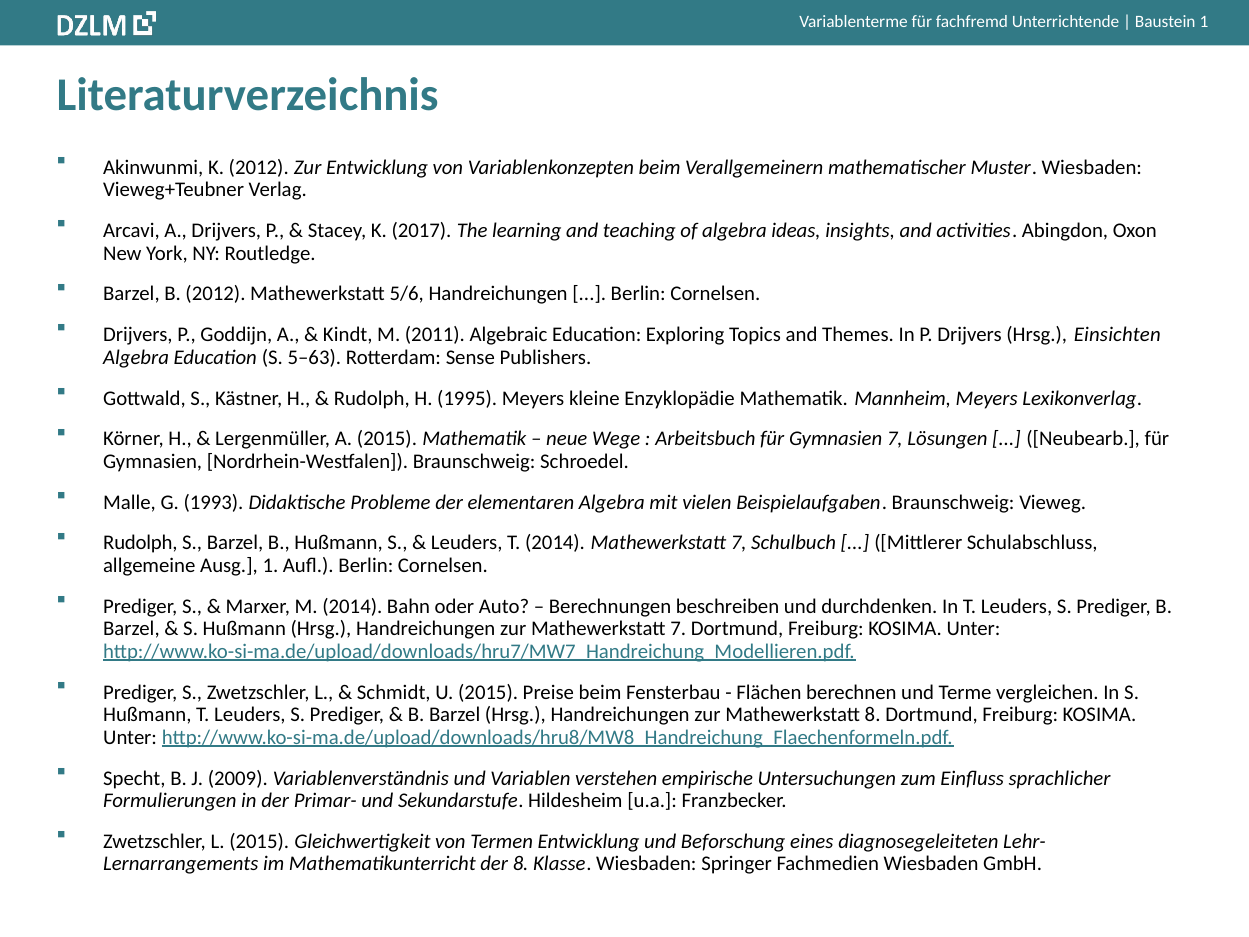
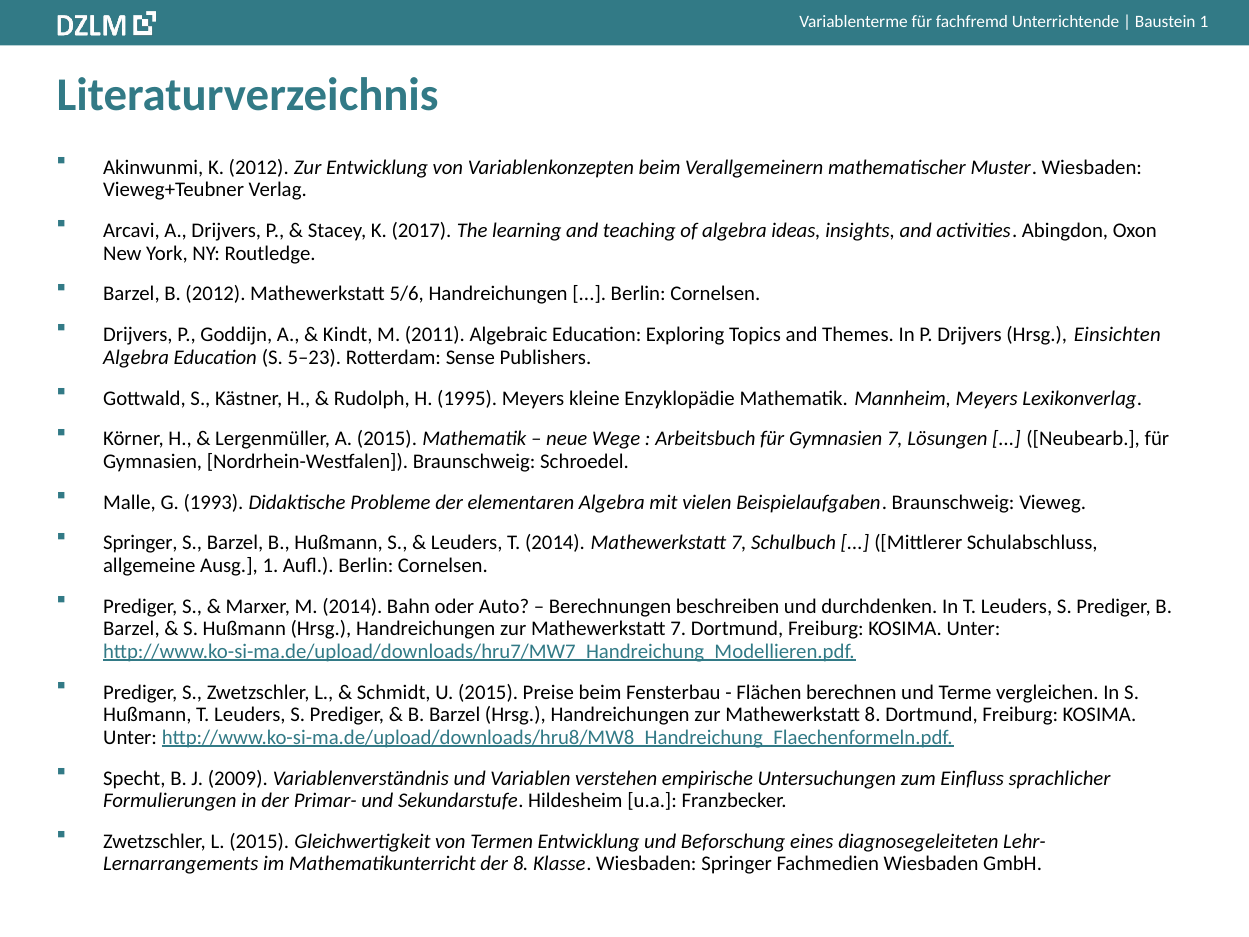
5–63: 5–63 -> 5–23 (314, 357)
Rudolph: Rudolph -> Springer (140, 543)
